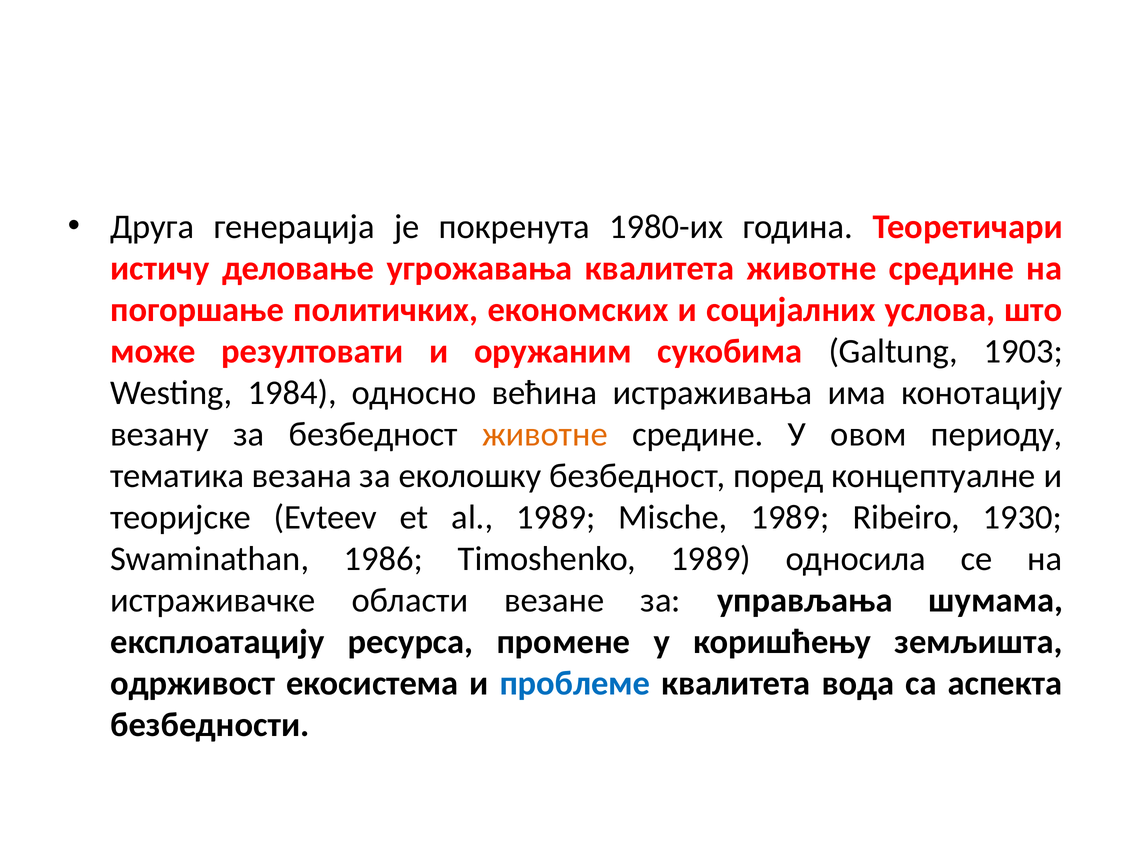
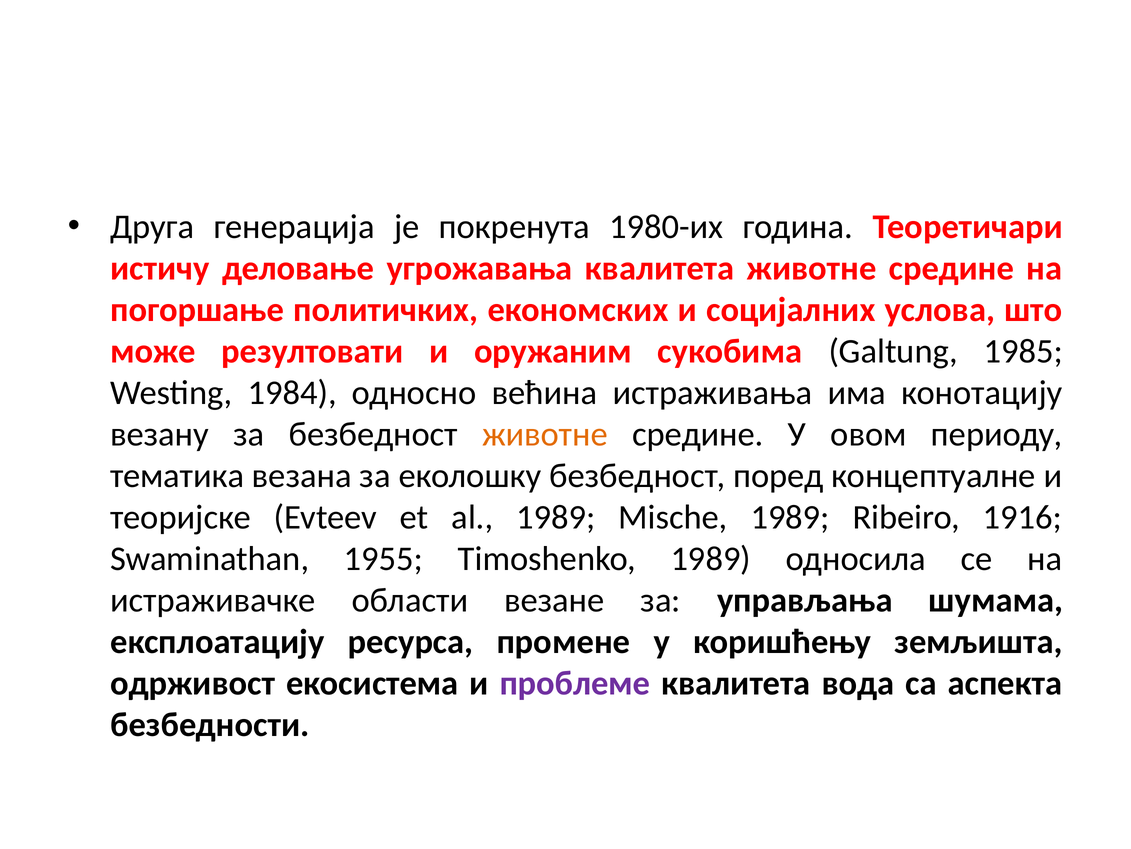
1903: 1903 -> 1985 (1023, 351)
1930: 1930 -> 1916 (1023, 517)
1986: 1986 -> 1955 (384, 558)
проблеме colour: blue -> purple (575, 683)
